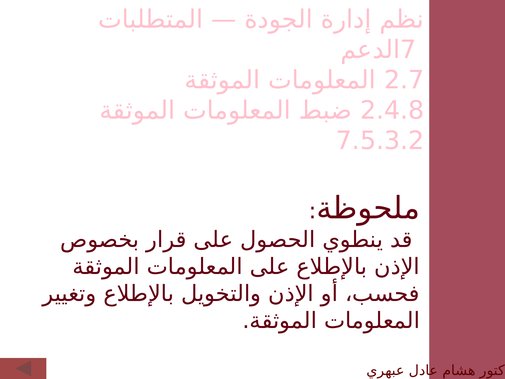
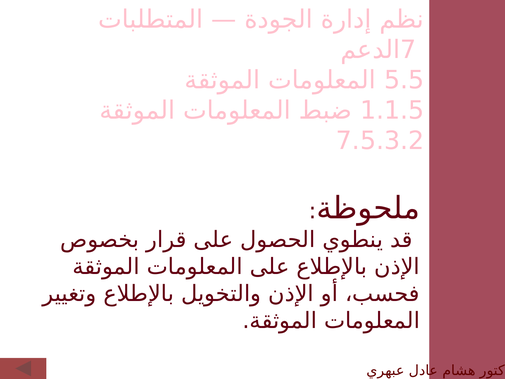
2.7: 2.7 -> 5.5 (404, 80)
2.4.8: 2.4.8 -> 1.1.5 (392, 110)
